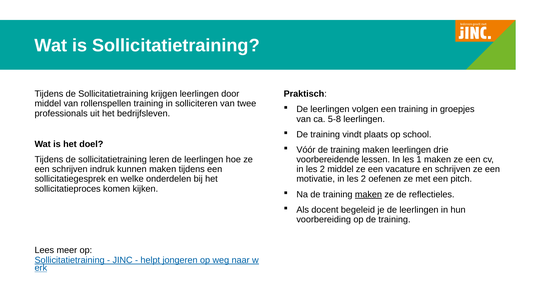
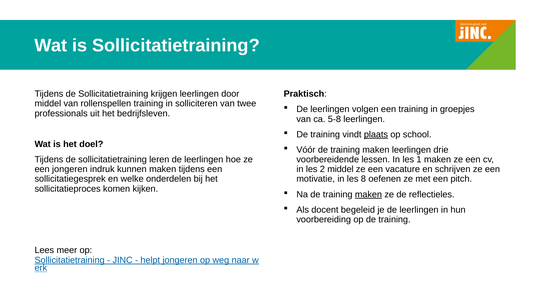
plaats underline: none -> present (376, 134)
een schrijven: schrijven -> jongeren (70, 169)
motivatie in les 2: 2 -> 8 (363, 179)
